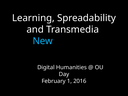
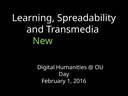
New colour: light blue -> light green (43, 41)
